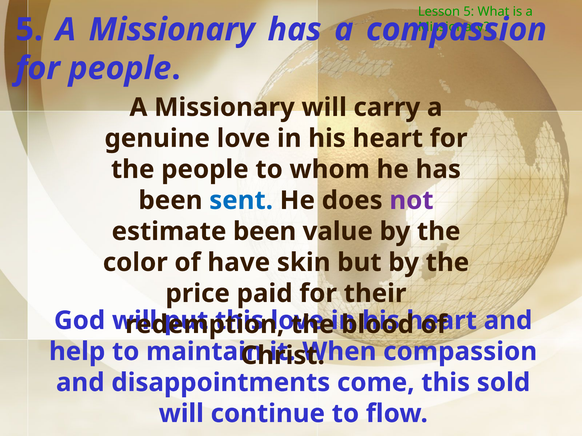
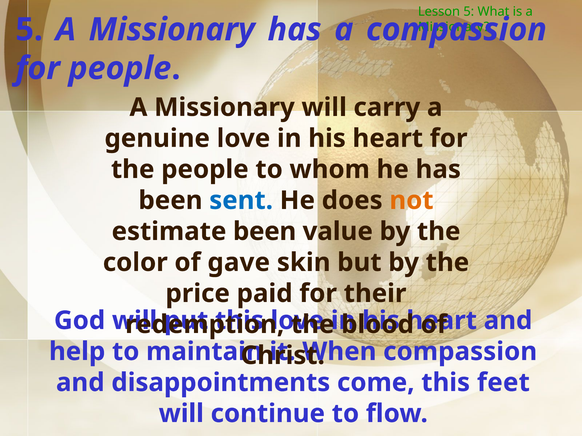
not colour: purple -> orange (411, 201)
have: have -> gave (239, 263)
sold: sold -> feet (503, 383)
